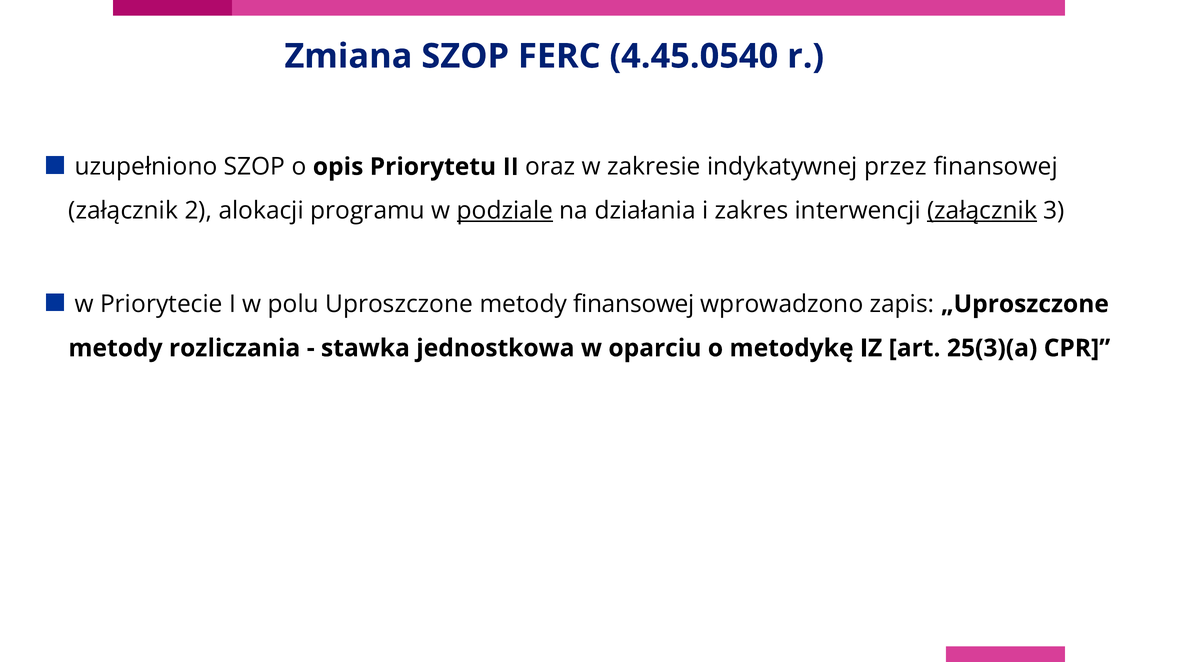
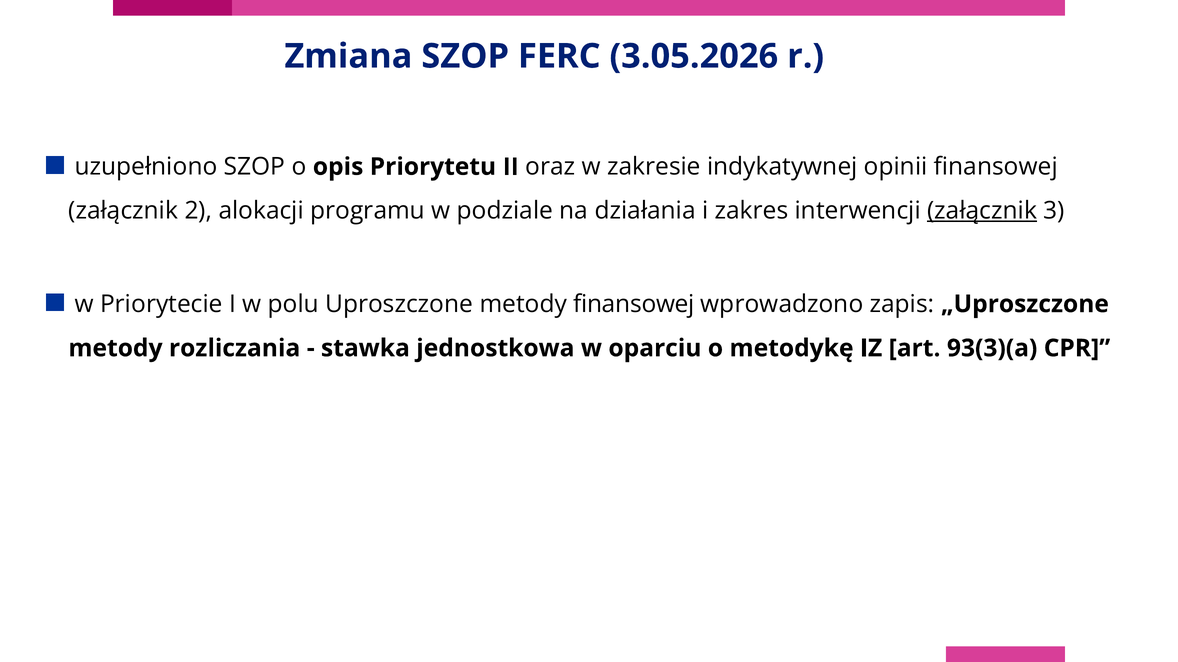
4.45.0540: 4.45.0540 -> 3.05.2026 (694, 56)
przez: przez -> opinii (896, 167)
podziale underline: present -> none (505, 211)
25(3)(a: 25(3)(a -> 93(3)(a (992, 348)
